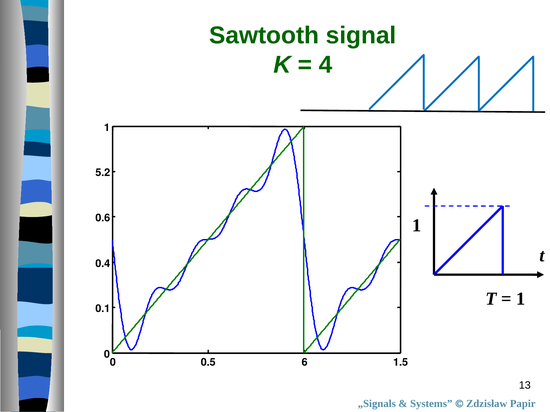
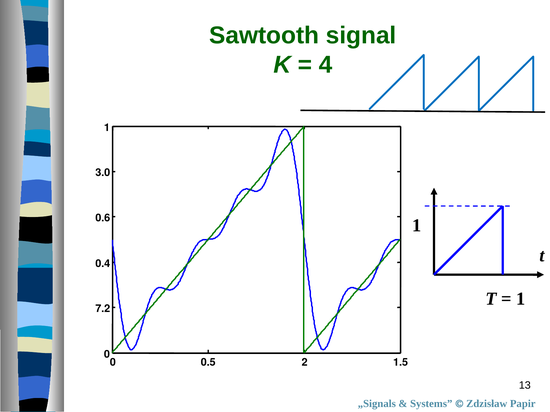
5.2: 5.2 -> 3.0 (103, 173)
0.1: 0.1 -> 7.2 (103, 309)
6: 6 -> 2 (305, 363)
